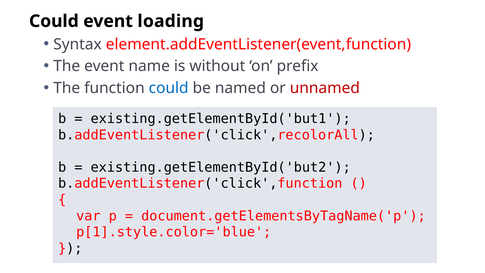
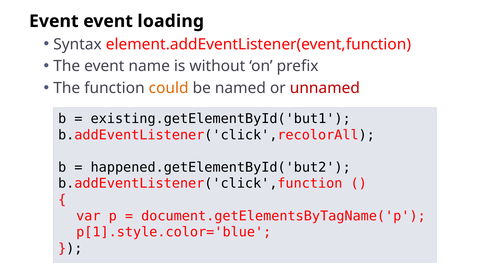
Could: Could -> Event (54, 21)
could colour: blue -> orange (169, 88)
existing.getElementById('but2: existing.getElementById('but2 -> happened.getElementById('but2 (221, 167)
